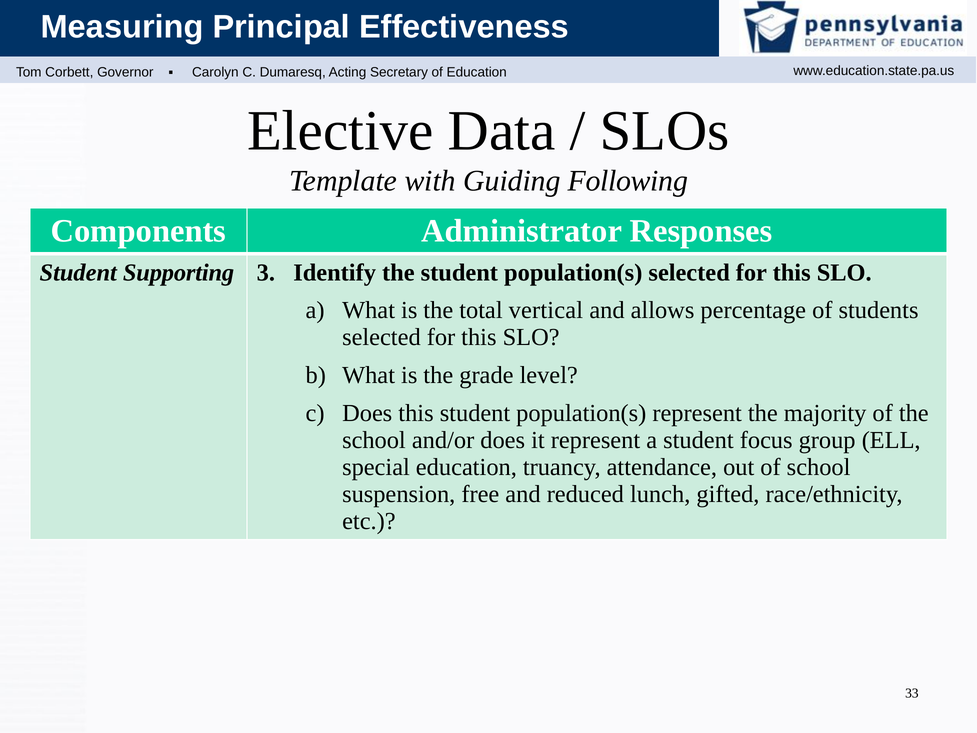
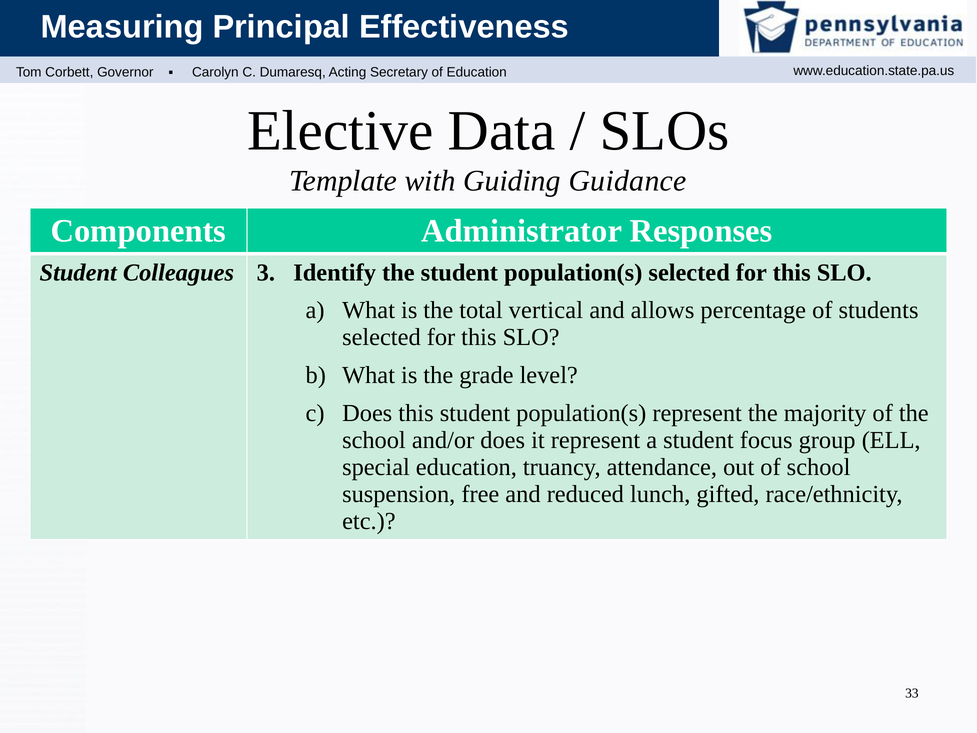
Following: Following -> Guidance (628, 181)
Supporting: Supporting -> Colleagues (178, 272)
